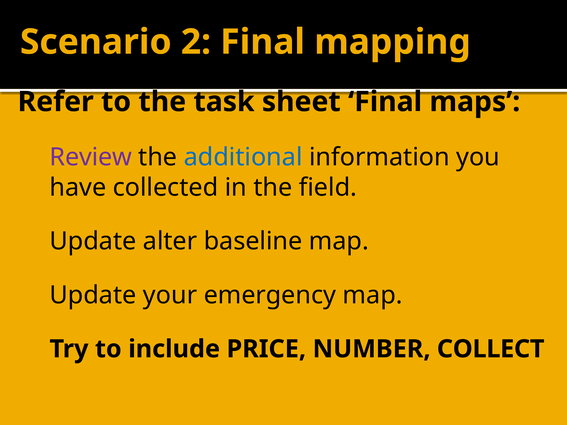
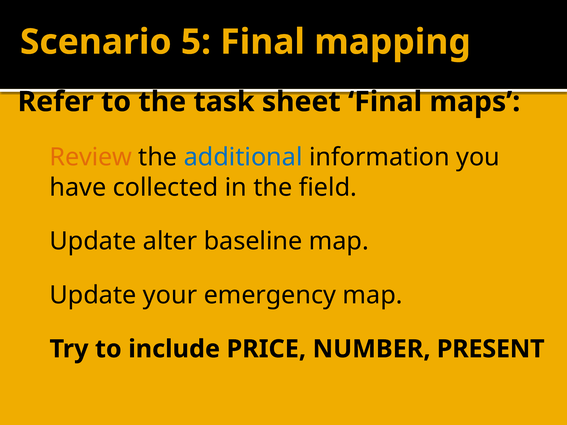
Scenario 2: 2 -> 5 (196, 42)
Review colour: purple -> orange (91, 157)
COLLECT: COLLECT -> PRESENT (491, 349)
